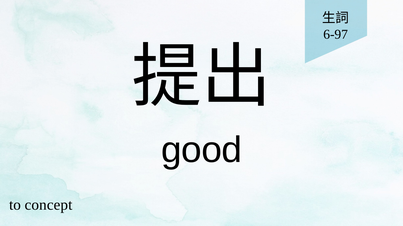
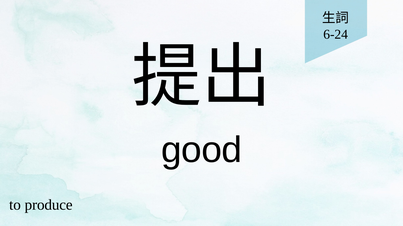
6-97: 6-97 -> 6-24 (336, 34)
concept: concept -> produce (49, 205)
